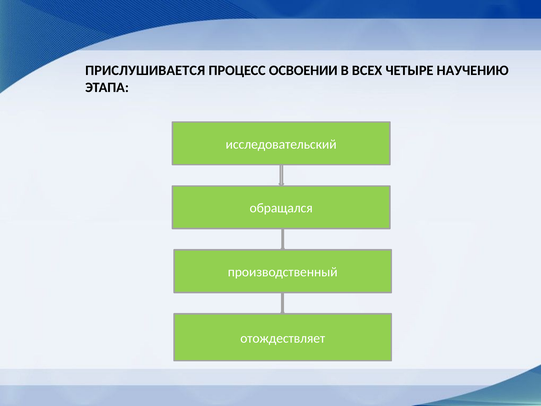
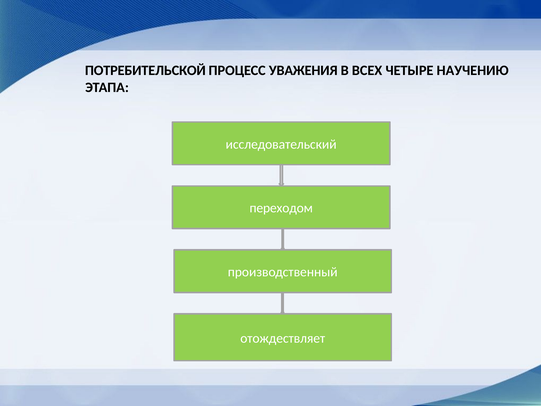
ПРИСЛУШИВАЕТСЯ: ПРИСЛУШИВАЕТСЯ -> ПОТРЕБИТЕЛЬСКОЙ (145, 70)
ОСВОЕНИИ: ОСВОЕНИИ -> УВАЖЕНИЯ (303, 70)
обращался: обращался -> переходом (281, 208)
